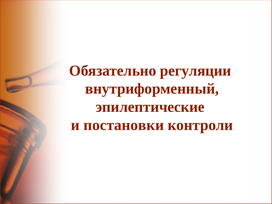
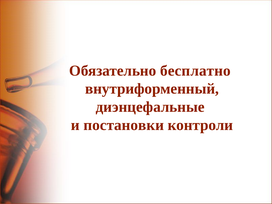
регуляции: регуляции -> бесплатно (195, 71)
эпилептические: эпилептические -> диэнцефальные (150, 107)
